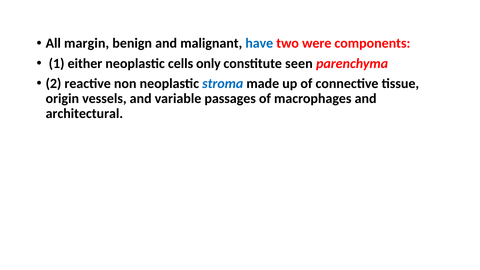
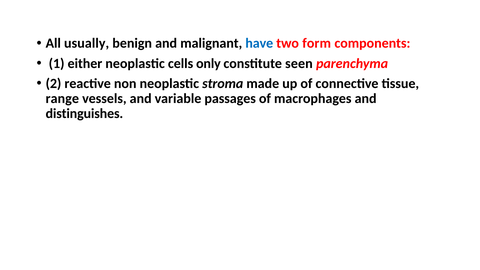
margin: margin -> usually (87, 43)
were: were -> form (317, 43)
stroma colour: blue -> black (223, 84)
origin: origin -> range (62, 99)
architectural: architectural -> distinguishes (84, 114)
